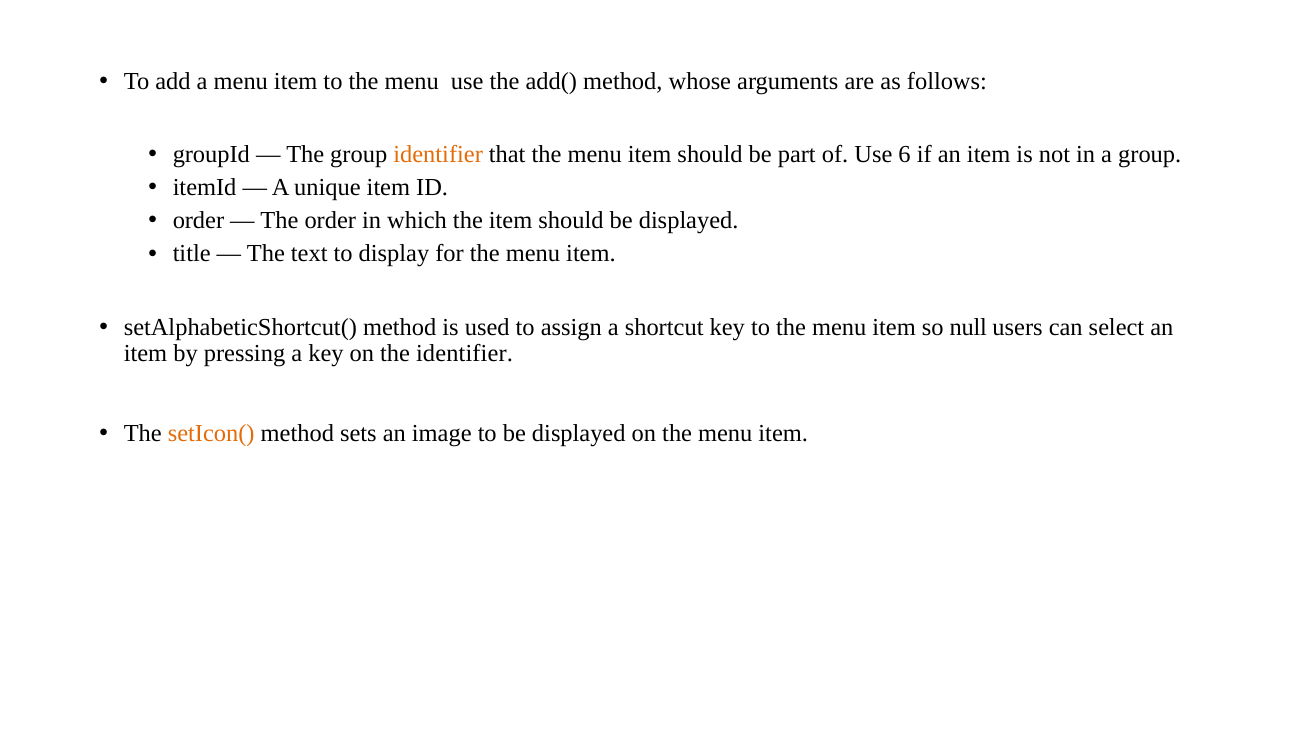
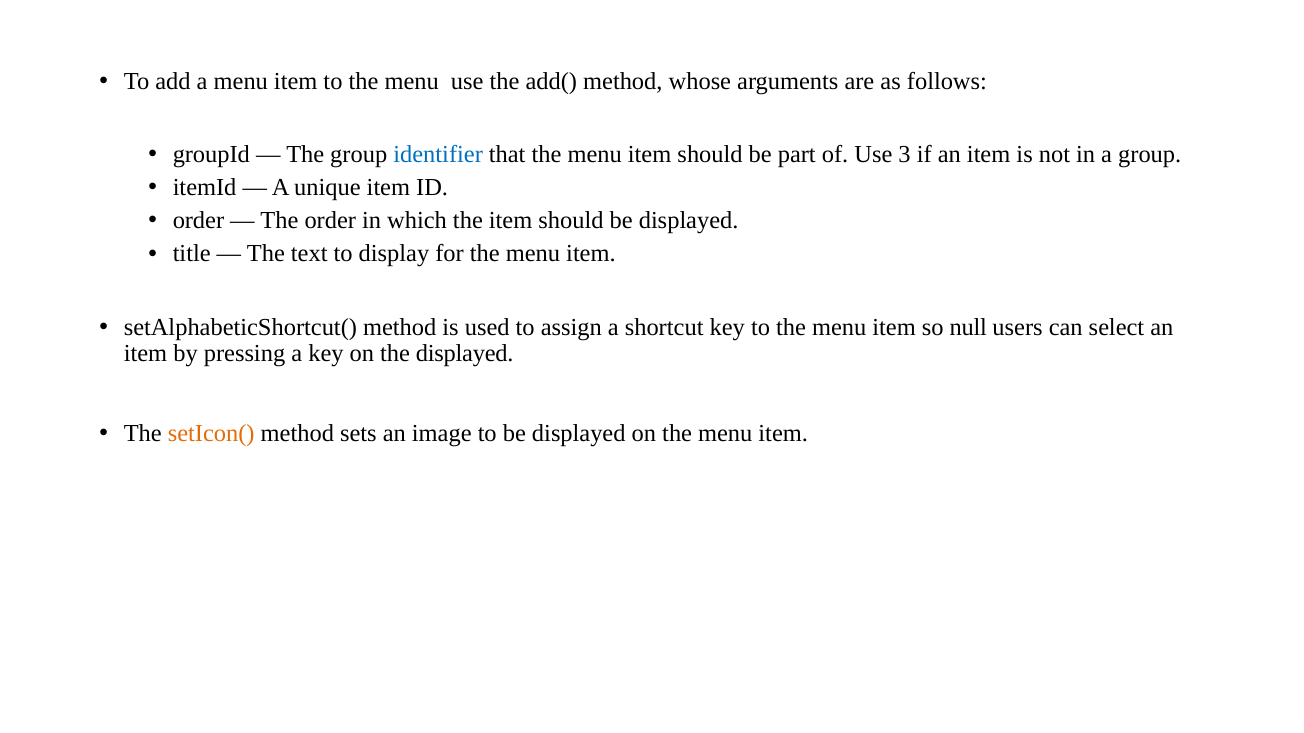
identifier colour: orange -> blue (438, 154)
6: 6 -> 3 (905, 154)
the identifier: identifier -> displayed (465, 354)
